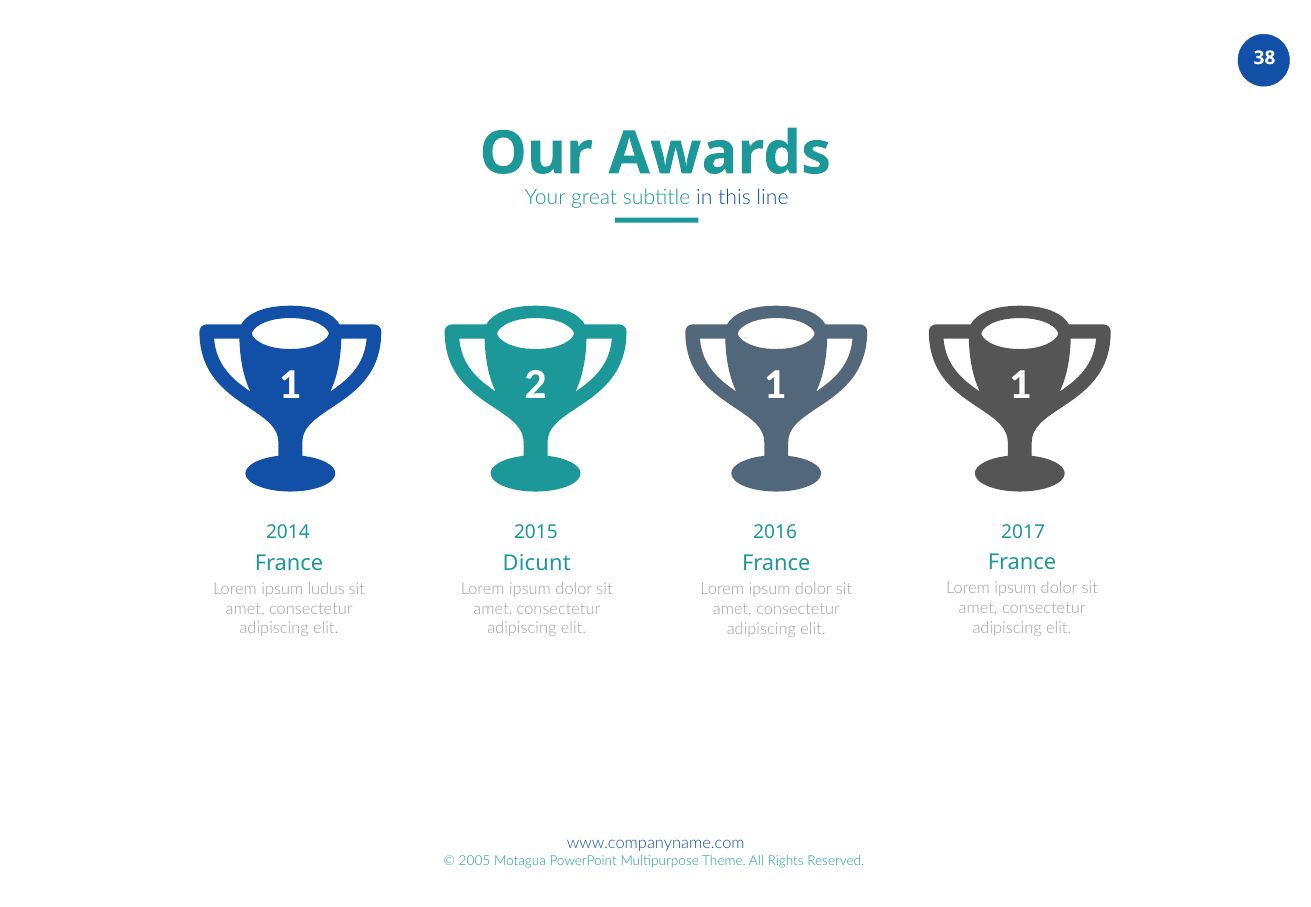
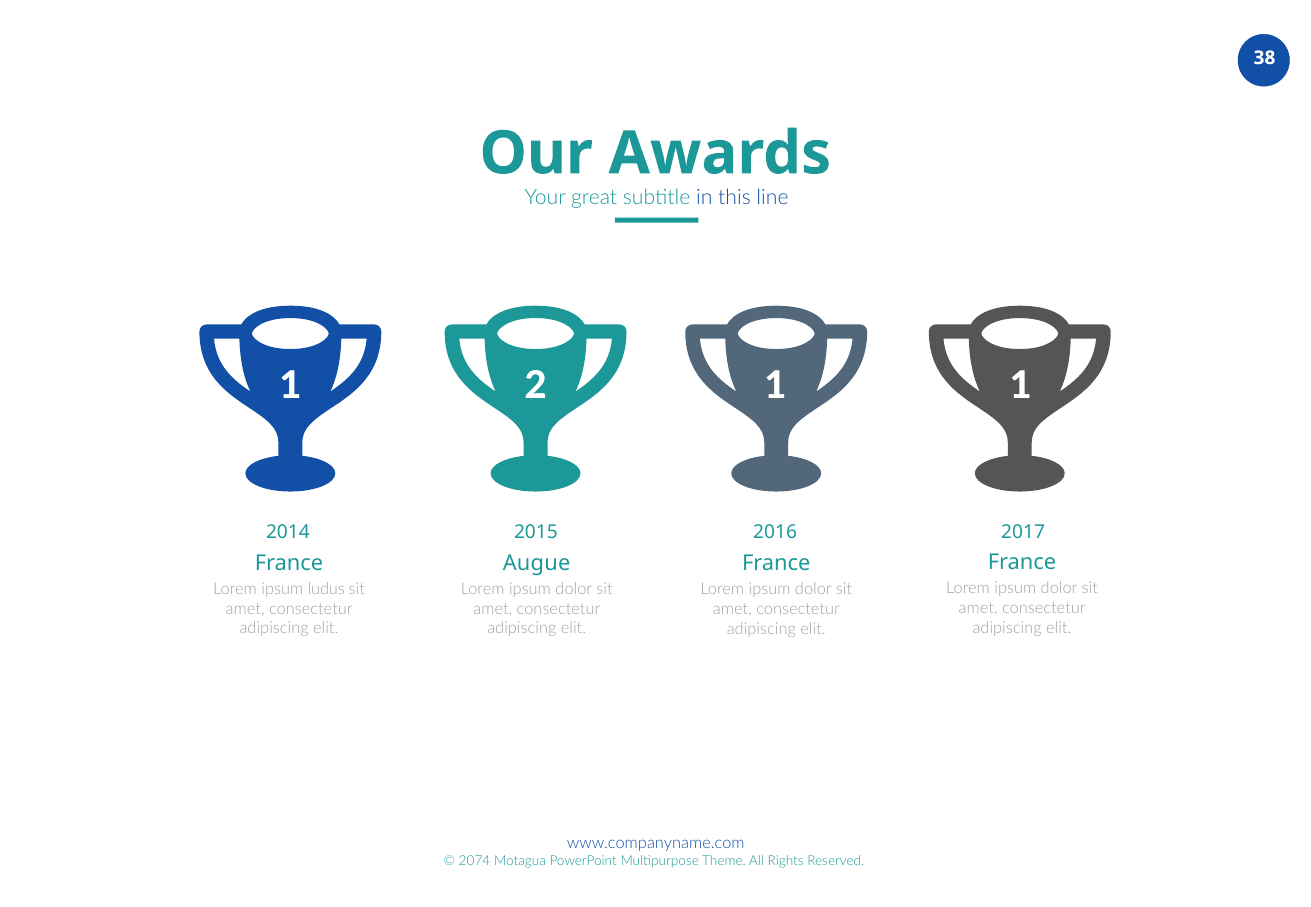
Dicunt: Dicunt -> Augue (537, 564)
2005: 2005 -> 2074 (475, 862)
